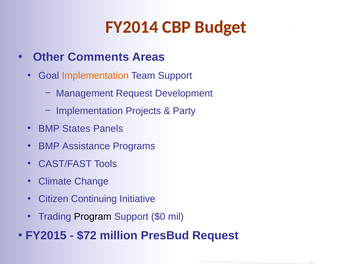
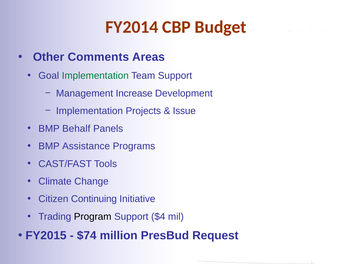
Implementation colour: orange -> green (95, 76)
Management Request: Request -> Increase (134, 93)
Party: Party -> Issue (184, 111)
States: States -> Behalf (76, 129)
$0: $0 -> $4 (158, 217)
$72: $72 -> $74 (87, 236)
